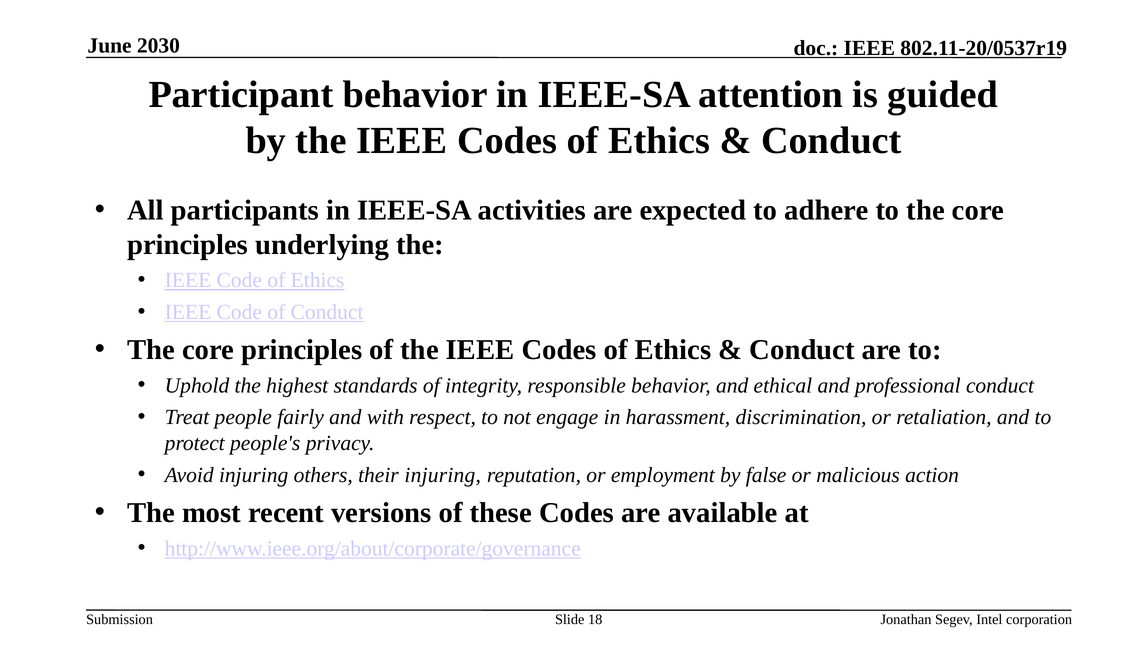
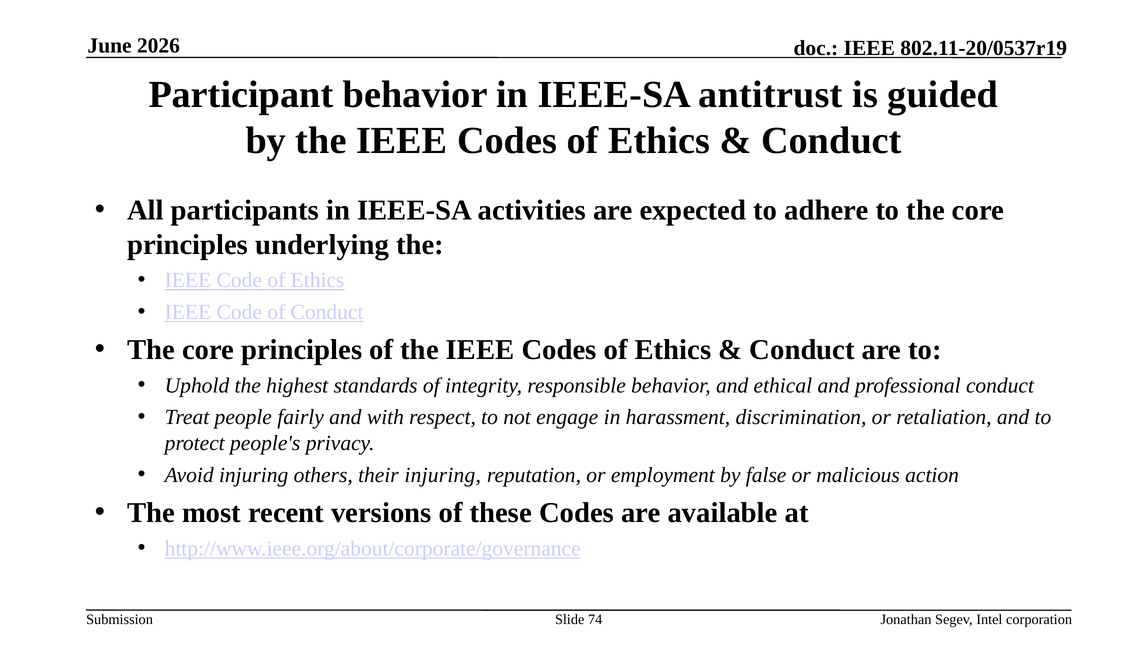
2030: 2030 -> 2026 (158, 46)
attention: attention -> antitrust (770, 94)
18: 18 -> 74 (595, 619)
